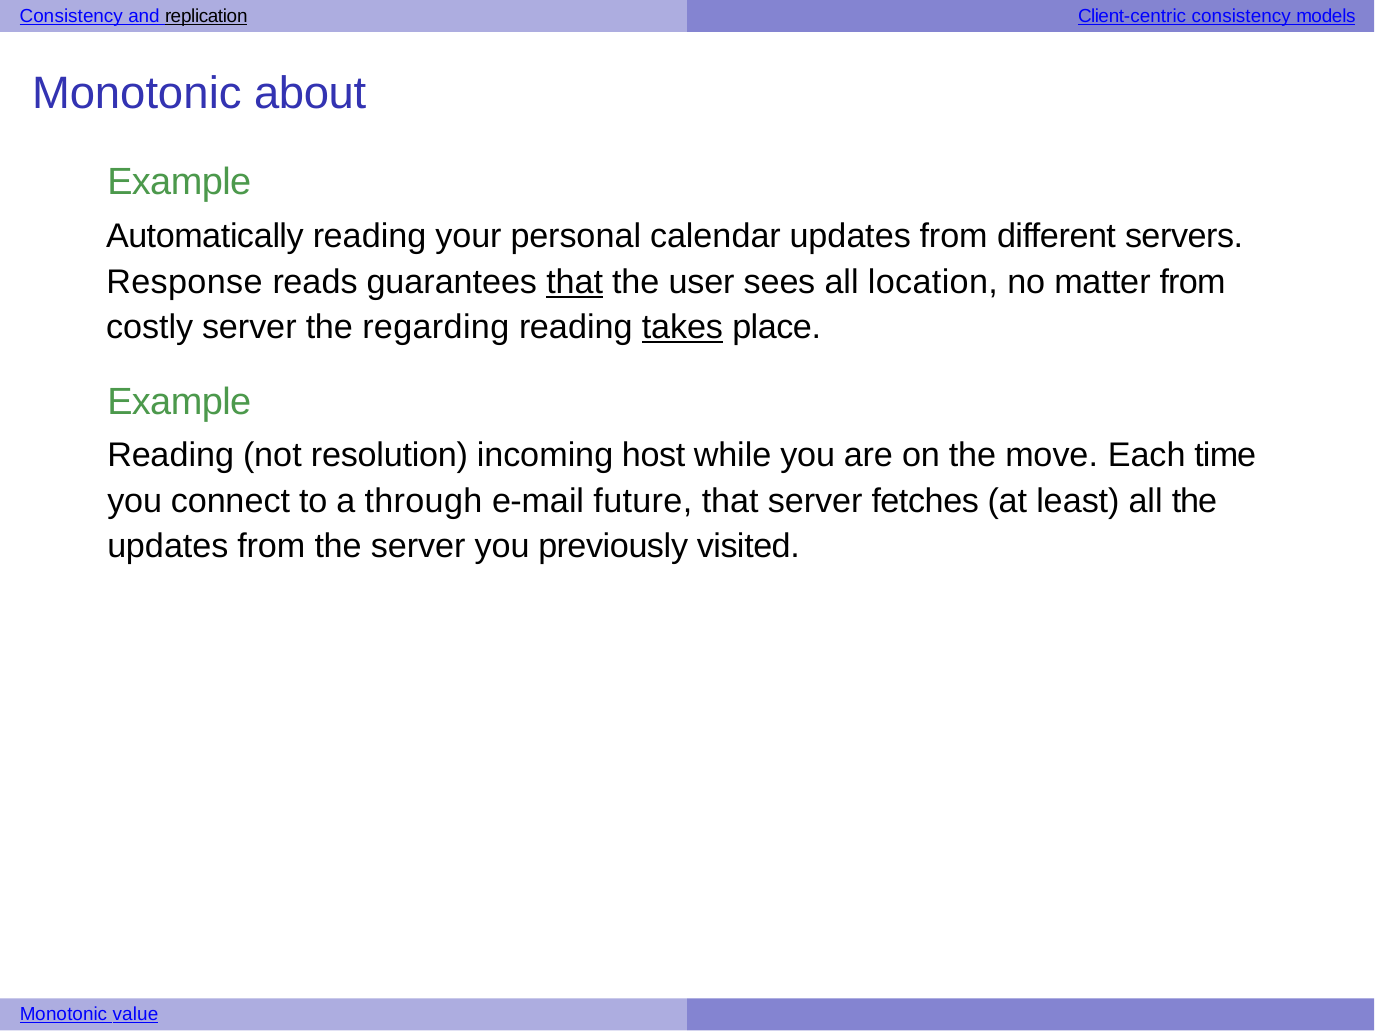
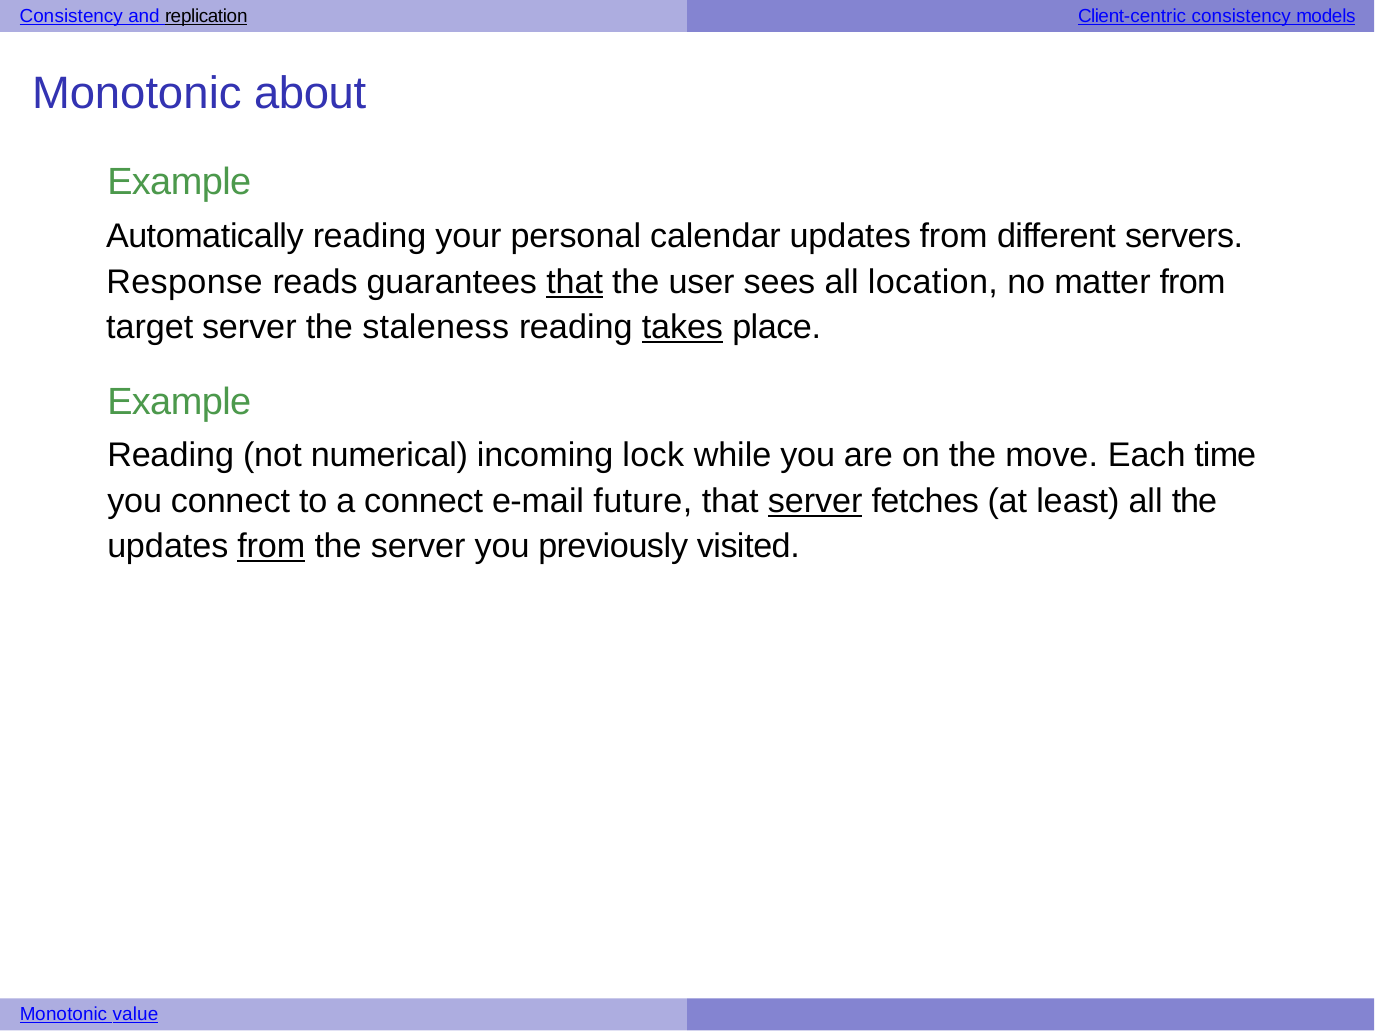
costly: costly -> target (150, 327)
regarding: regarding -> staleness (436, 327)
resolution: resolution -> numerical (390, 456)
host: host -> lock (653, 456)
a through: through -> connect (424, 501)
server underline: none -> present (815, 501)
from underline: none -> present (271, 547)
